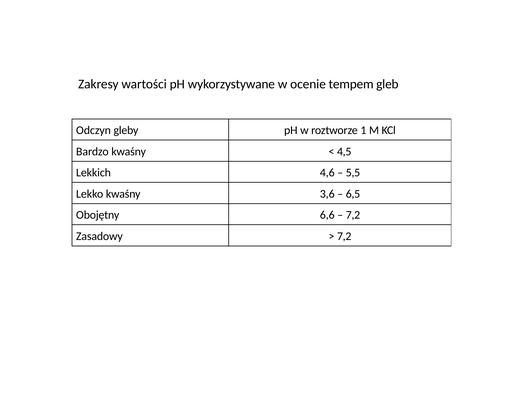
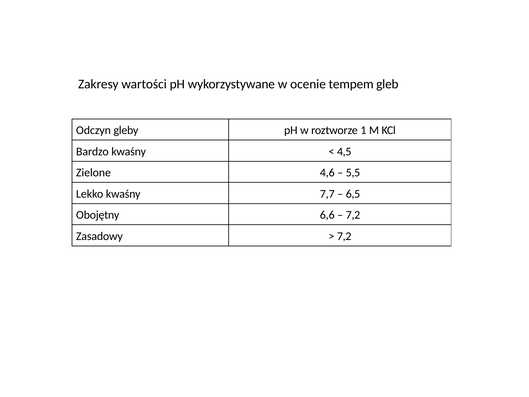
Lekkich: Lekkich -> Zielone (93, 173)
3,6: 3,6 -> 7,7 (327, 194)
